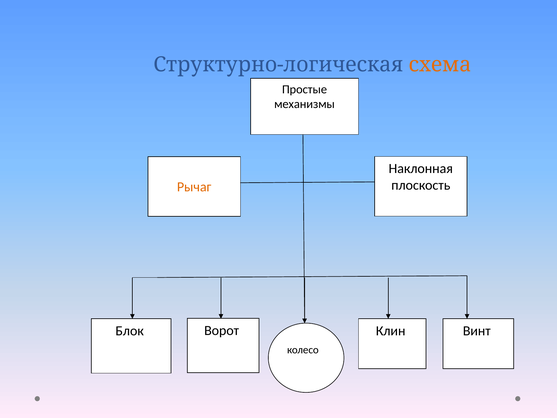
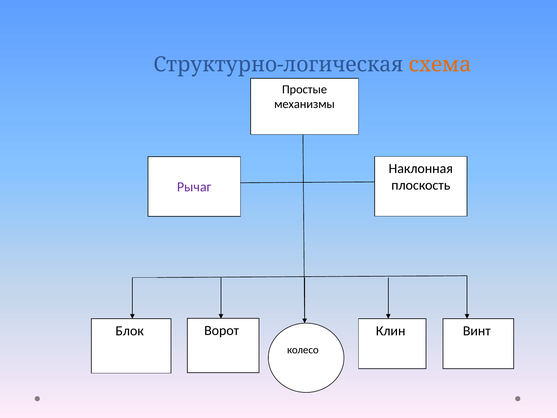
Рычаг colour: orange -> purple (194, 187)
